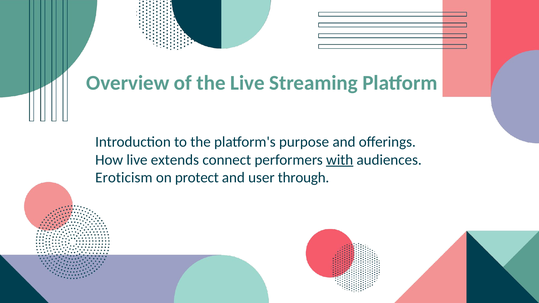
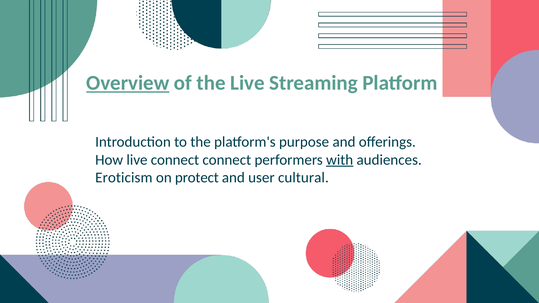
Overview underline: none -> present (128, 83)
live extends: extends -> connect (175, 160)
through: through -> cultural (303, 178)
